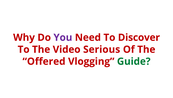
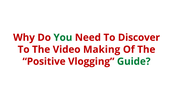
You colour: purple -> green (63, 37)
Serious: Serious -> Making (102, 49)
Offered: Offered -> Positive (44, 61)
